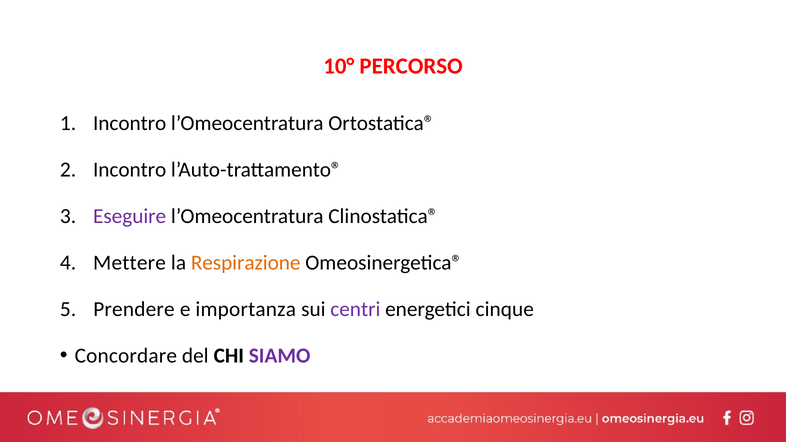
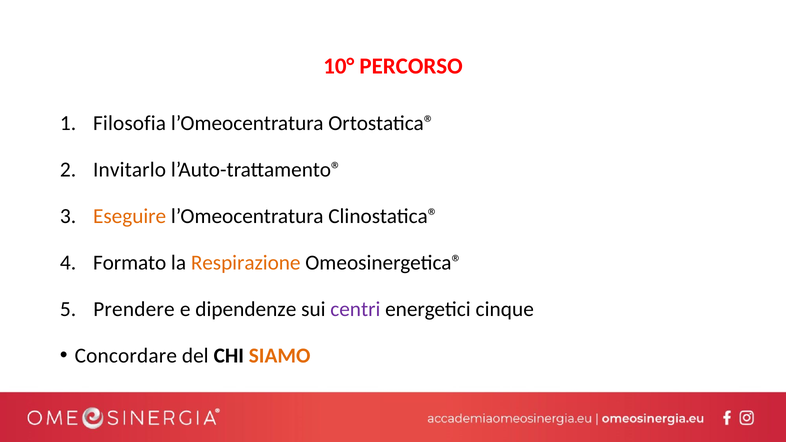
Incontro: Incontro -> Filosofia (130, 123)
Incontro: Incontro -> Invitarlo (130, 170)
Eseguire colour: purple -> orange (130, 216)
Mettere: Mettere -> Formato (130, 263)
importanza: importanza -> dipendenze (246, 309)
SIAMO colour: purple -> orange (280, 356)
